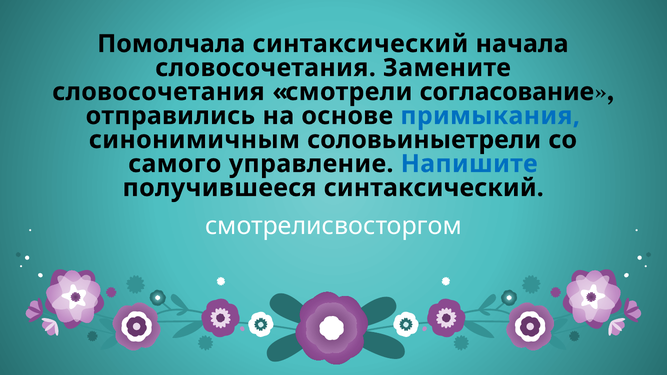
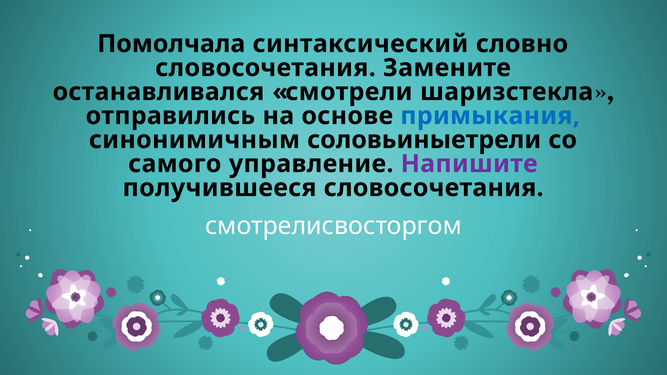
начала: начала -> словно (522, 44)
словосочетания: словосочетания -> останавливался (158, 92)
согласование: согласование -> шаризстекла (507, 92)
Напишите colour: blue -> purple (469, 164)
получившееся синтаксический: синтаксический -> словосочетания (434, 188)
